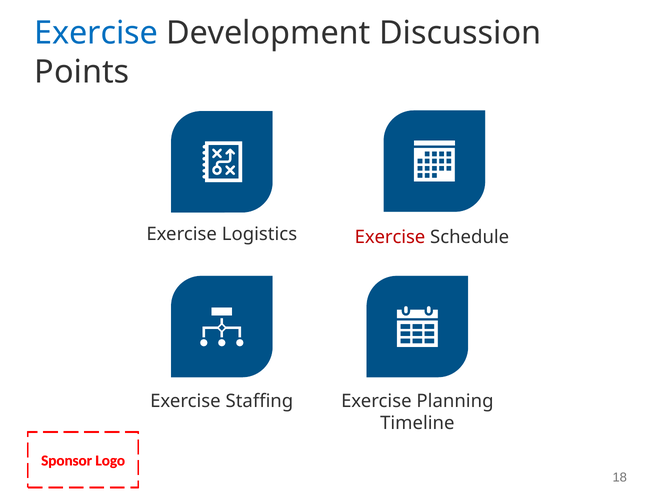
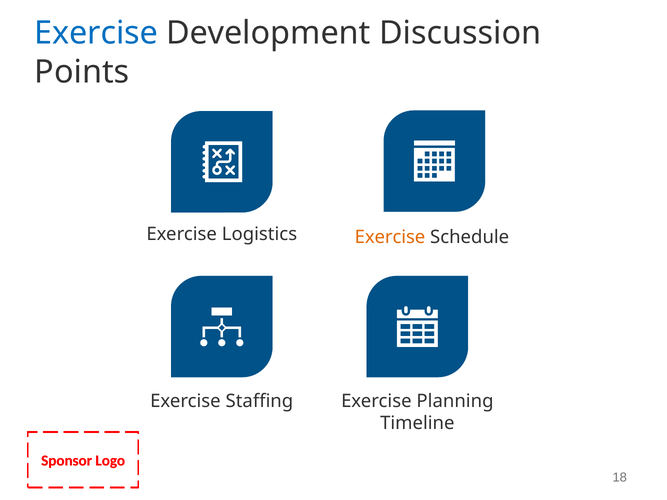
Exercise colour: red -> orange (390, 237)
